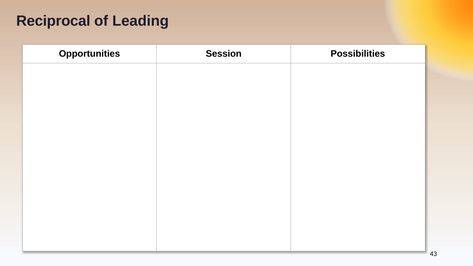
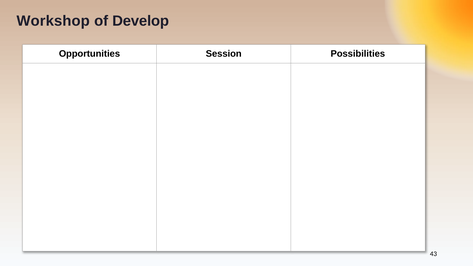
Reciprocal: Reciprocal -> Workshop (53, 21)
Leading: Leading -> Develop (141, 21)
